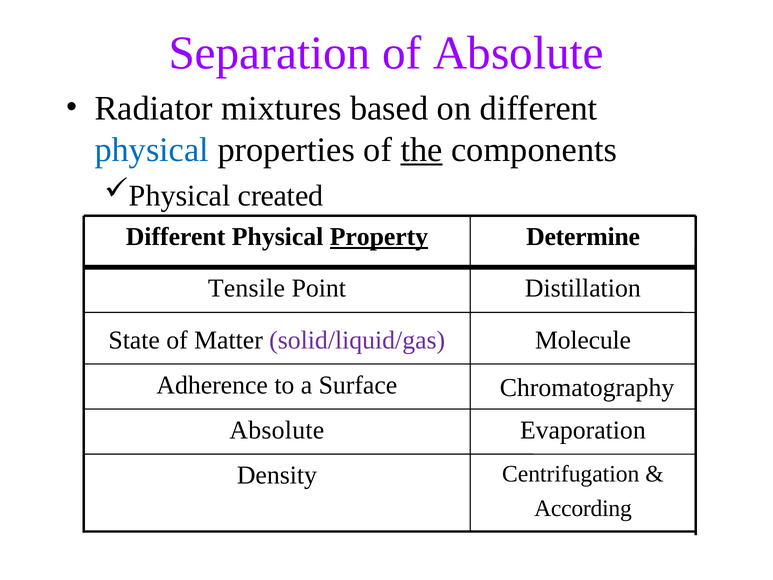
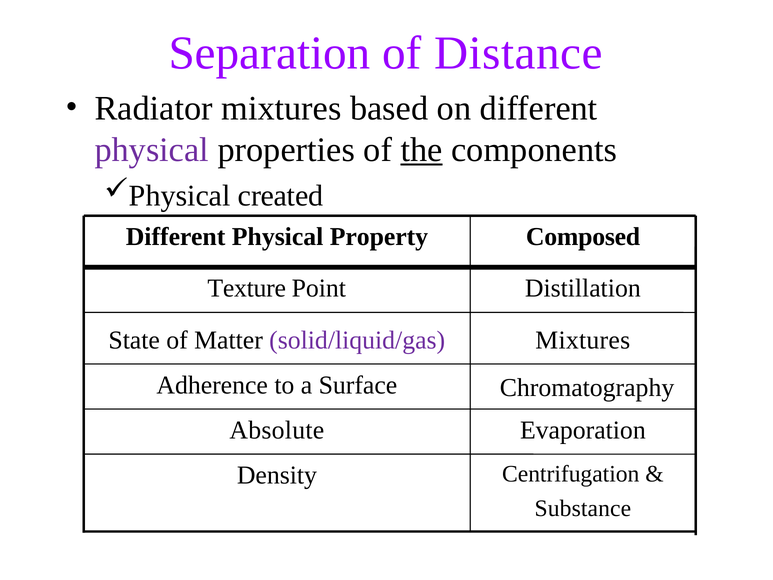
of Absolute: Absolute -> Distance (518, 53)
physical colour: blue -> purple (152, 150)
Property underline: present -> none (379, 237)
Determine: Determine -> Composed (583, 237)
Tensile: Tensile -> Texture (247, 288)
Molecule: Molecule -> Mixtures (583, 340)
According: According -> Substance (583, 508)
